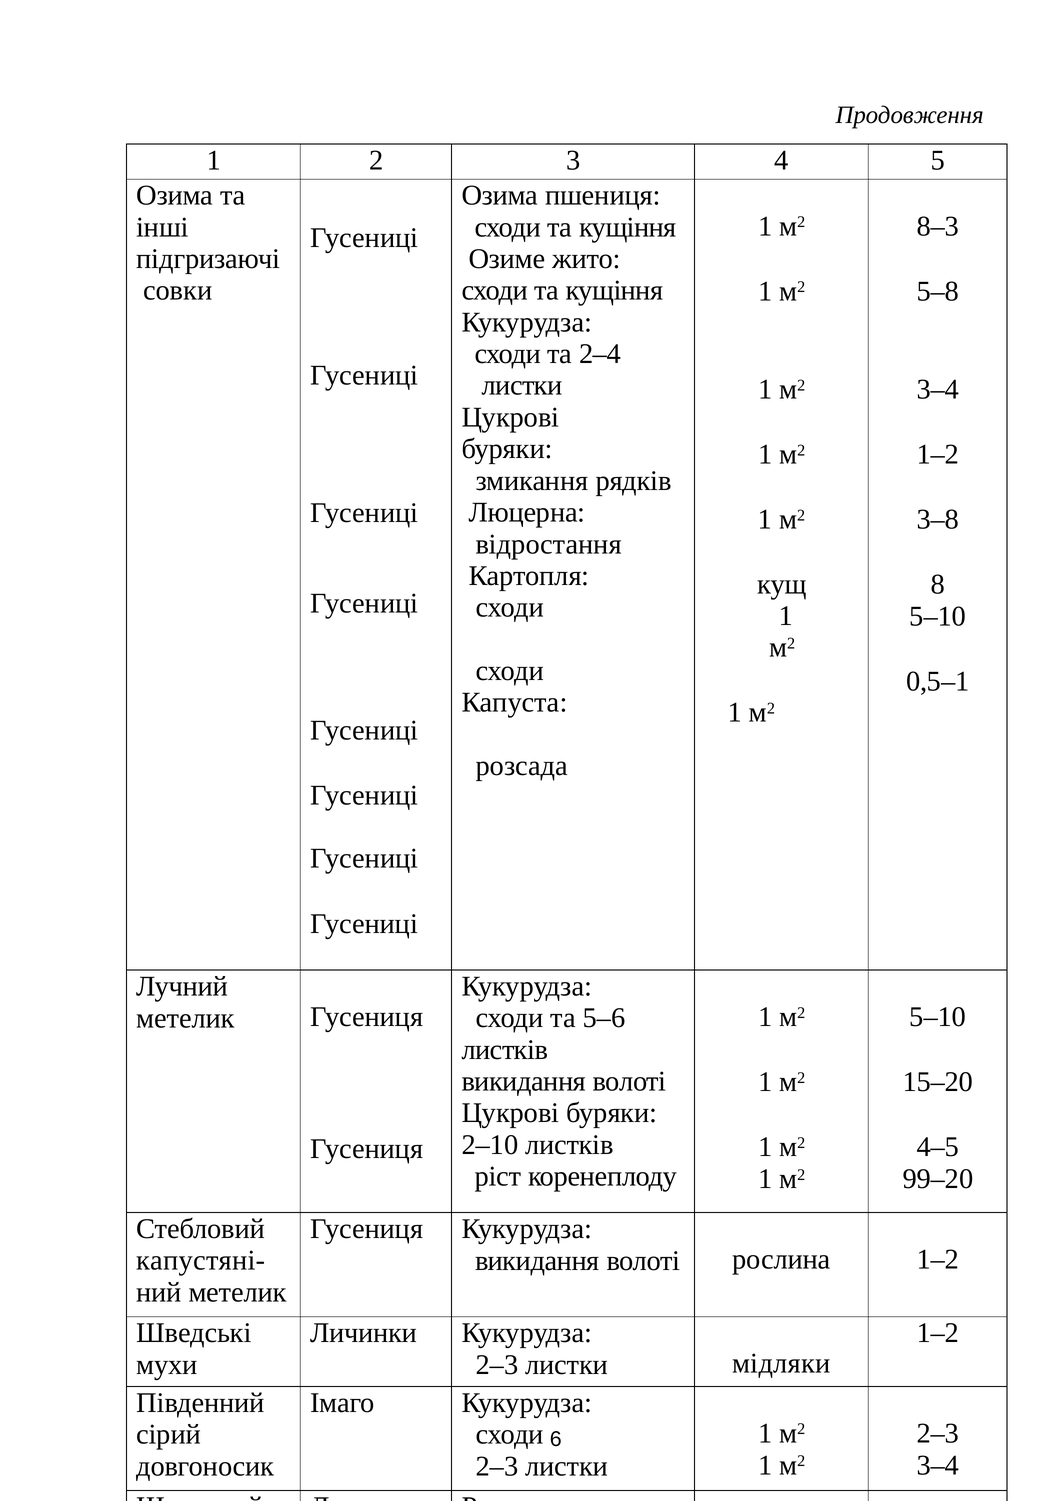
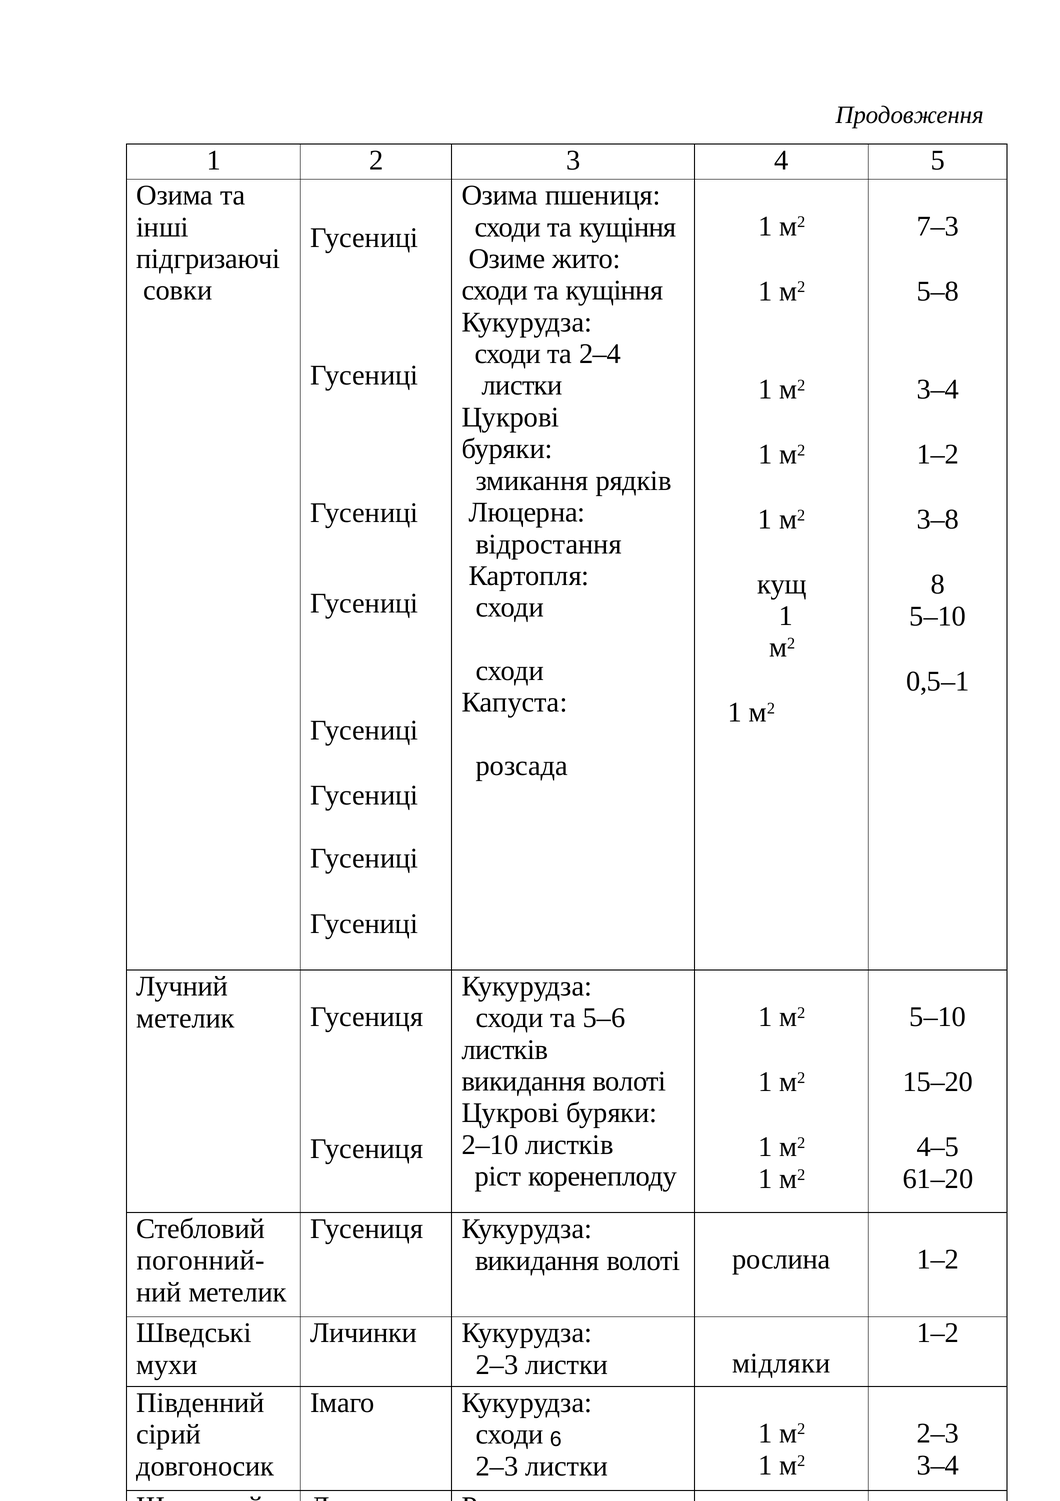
8–3: 8–3 -> 7–3 (938, 226)
99–20: 99–20 -> 61–20 (938, 1179)
капустяні-: капустяні- -> погонний- (201, 1260)
